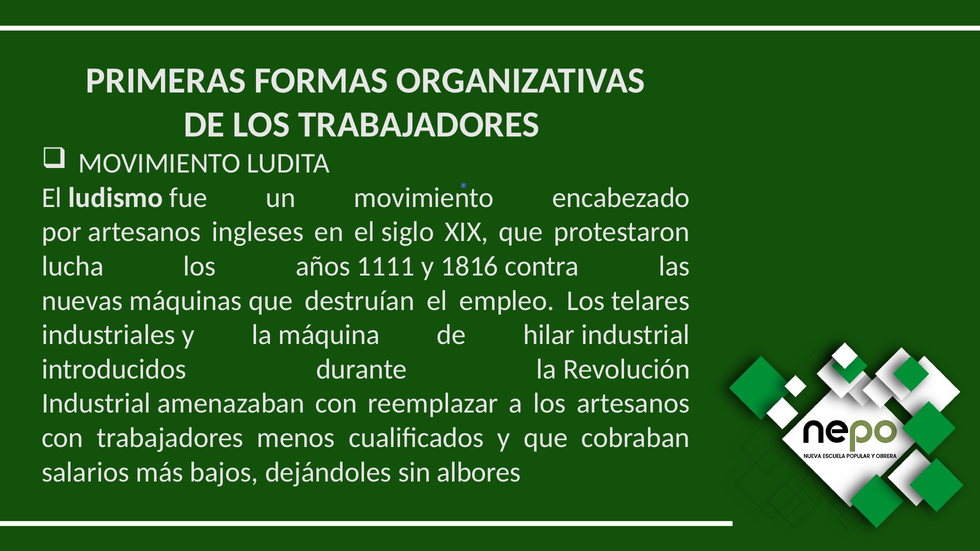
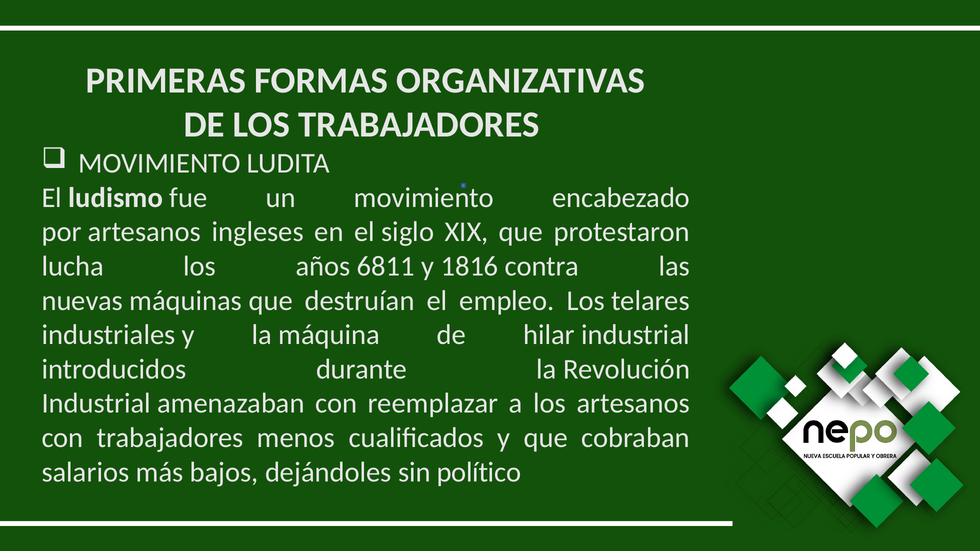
1111: 1111 -> 6811 (386, 266)
albores: albores -> político (479, 472)
